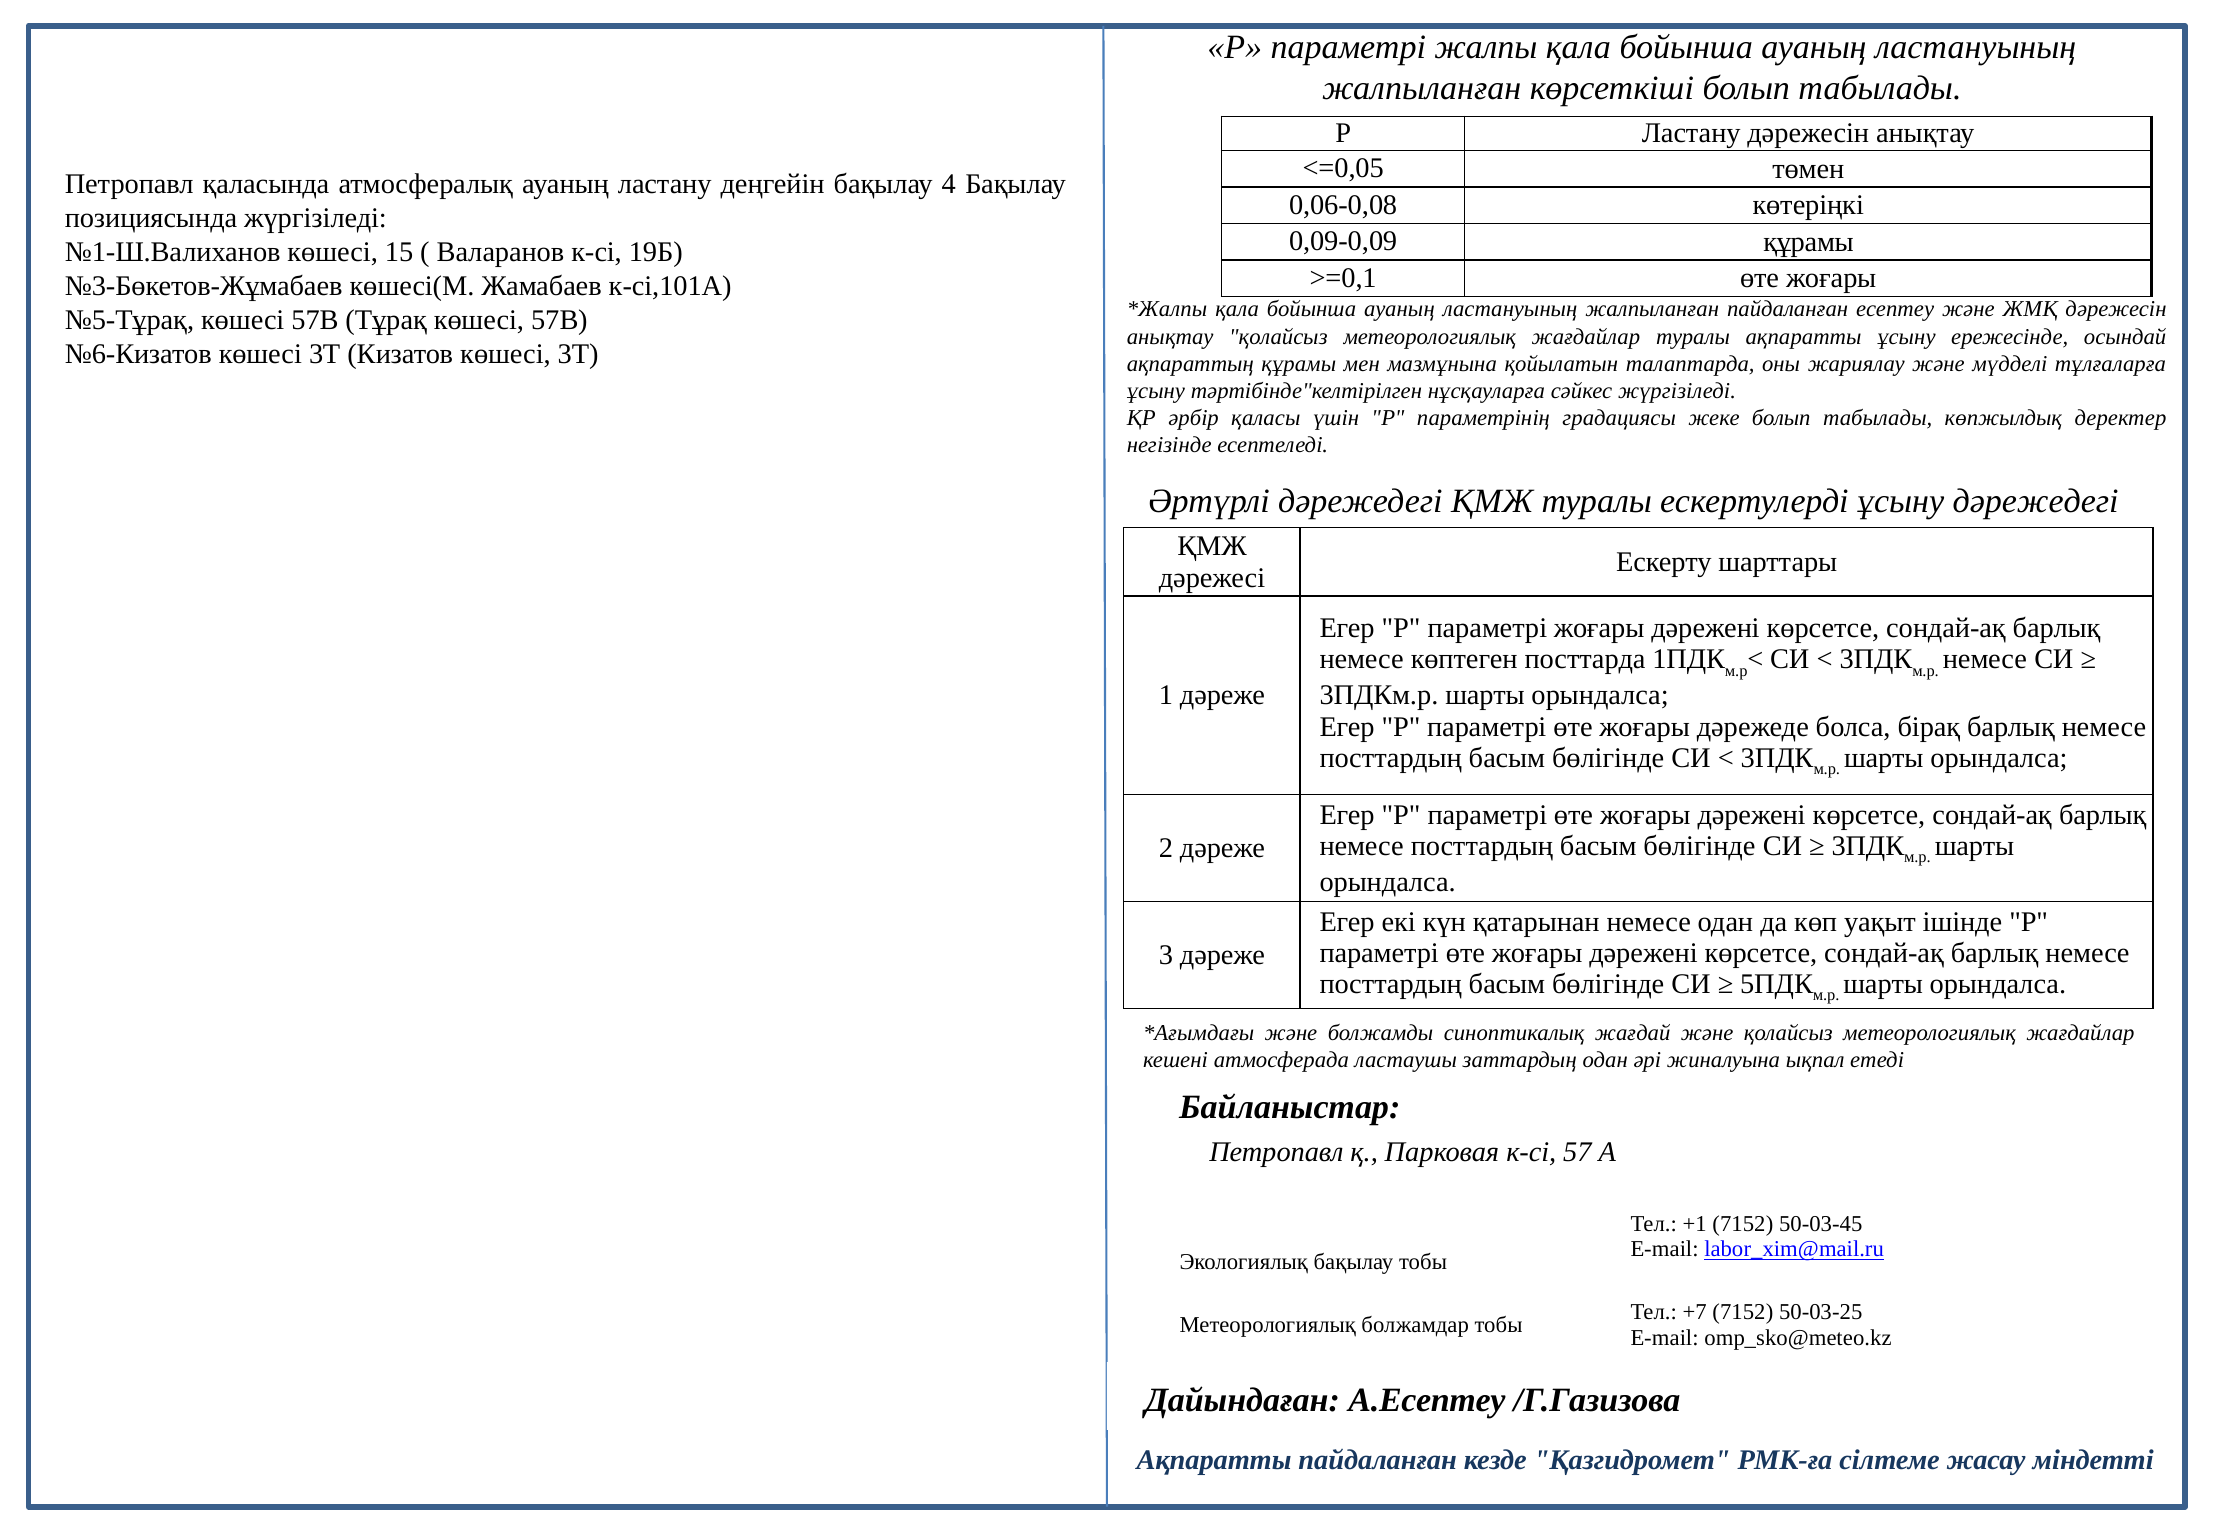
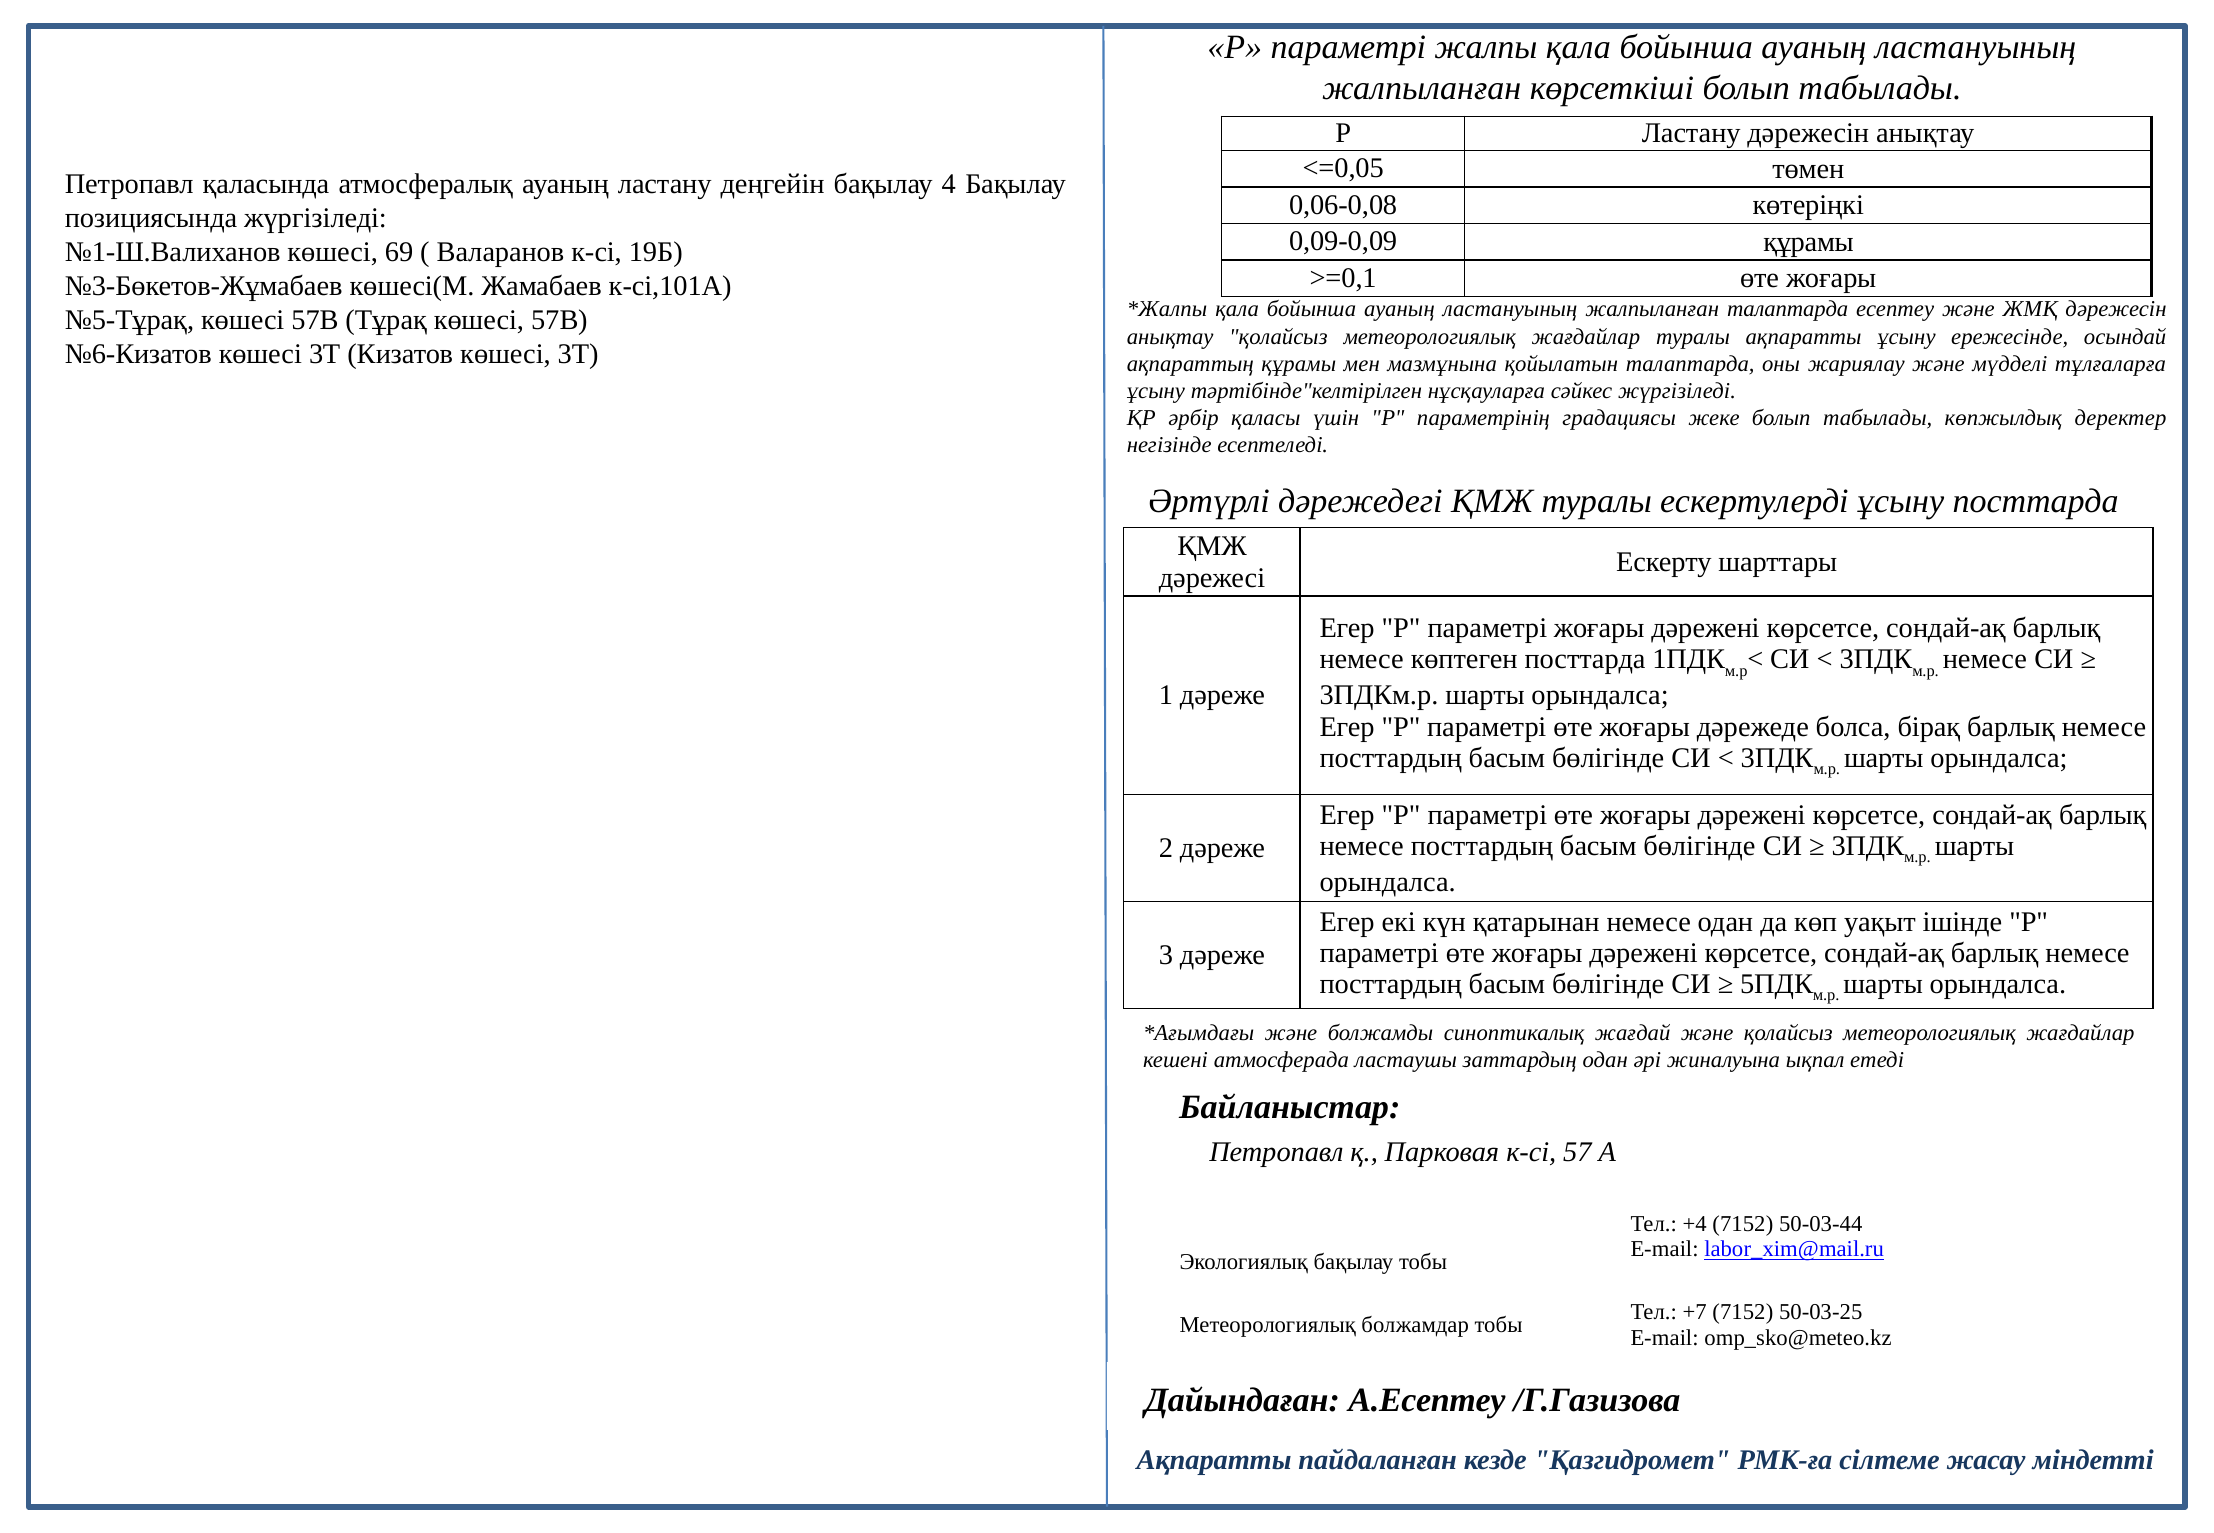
15: 15 -> 69 (399, 252)
жалпыланған пайдаланған: пайдаланған -> талаптарда (1788, 309)
ұсыну дәрежедегі: дәрежедегі -> посттарда (2036, 501)
+1: +1 -> +4 (1695, 1224)
50-03-45: 50-03-45 -> 50-03-44 (1821, 1224)
